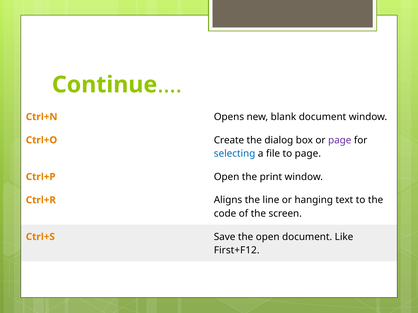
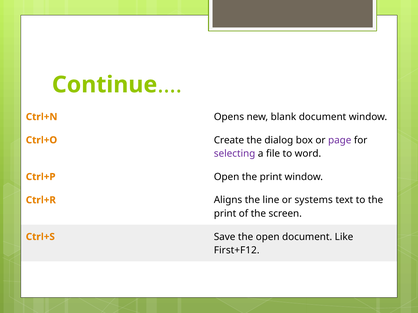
selecting colour: blue -> purple (235, 154)
to page: page -> word (308, 154)
hanging: hanging -> systems (314, 200)
code: code -> print (225, 214)
